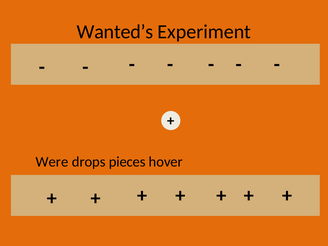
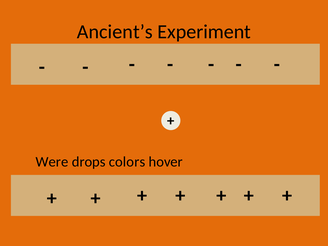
Wanted’s: Wanted’s -> Ancient’s (115, 32)
pieces: pieces -> colors (127, 162)
